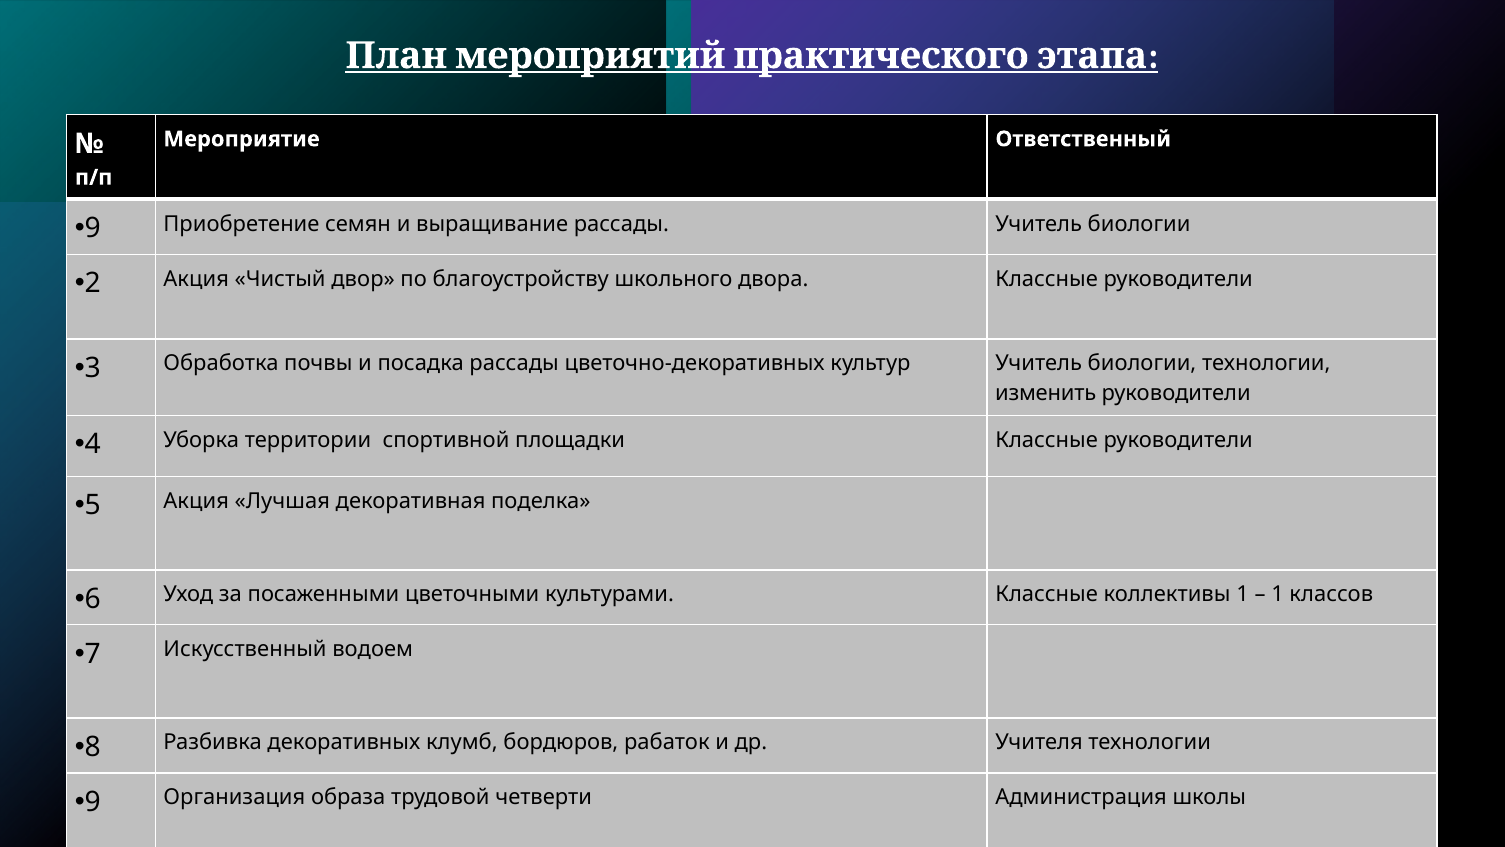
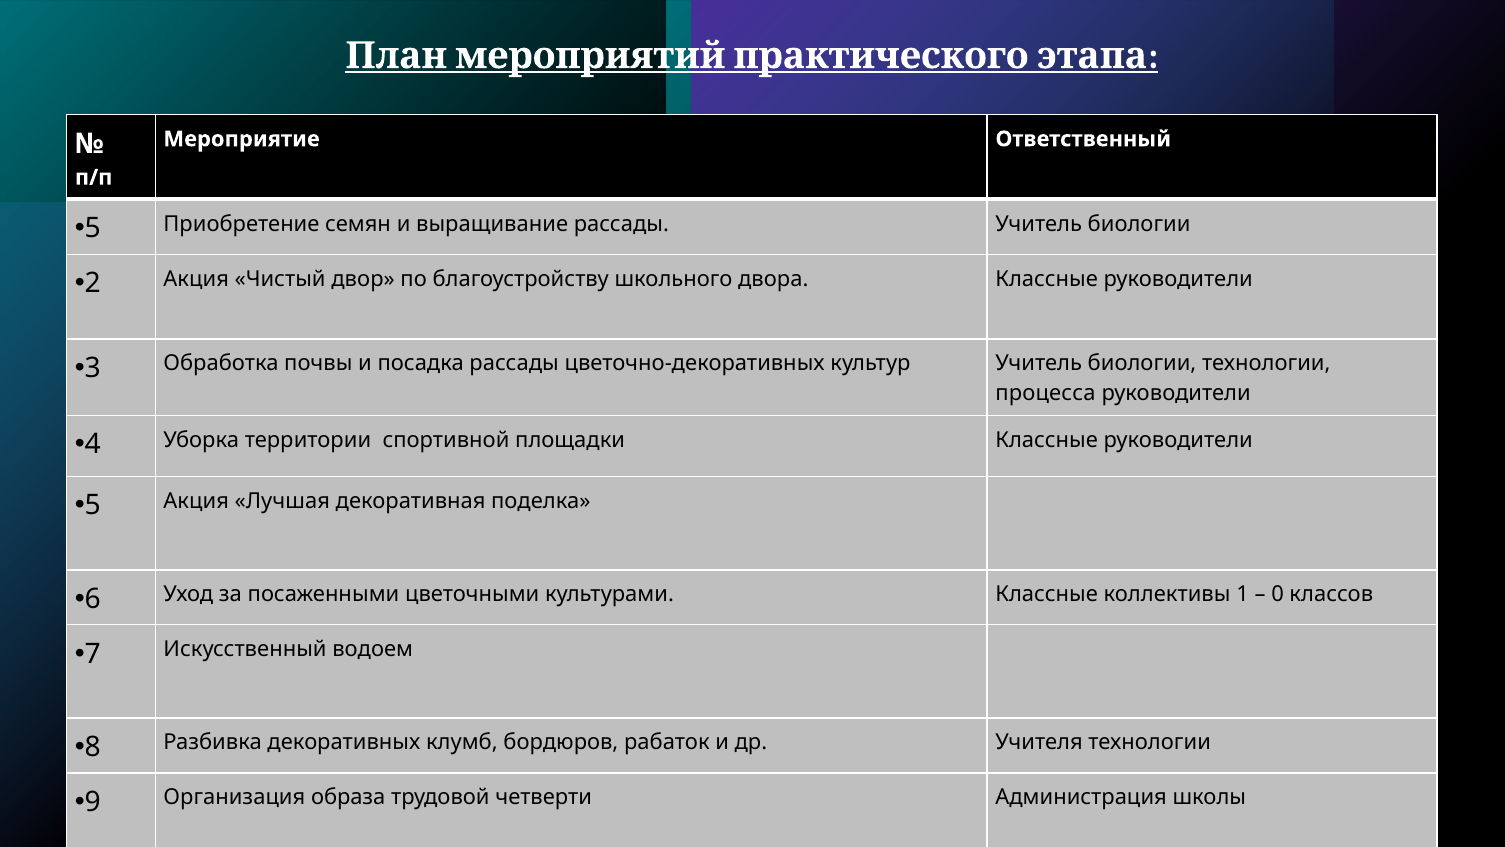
9: 9 -> 5 (93, 228)
изменить: изменить -> процесса (1046, 393)
1: 1 -> 0 (1278, 594)
